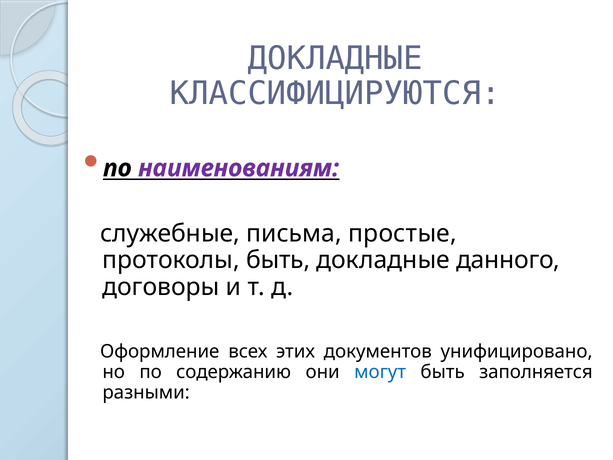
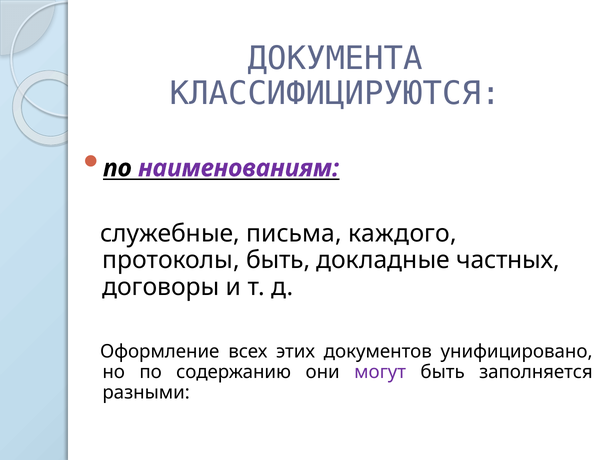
ДОКЛАДНЫЕ: ДОКЛАДНЫЕ -> ДОКУМЕНТА (335, 59)
простые: простые -> каждого (403, 234)
данного: данного -> частных (508, 260)
могут colour: blue -> purple (380, 372)
